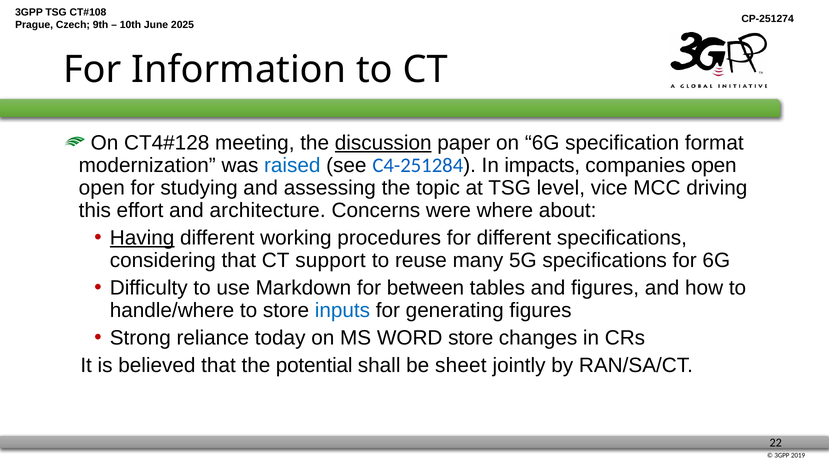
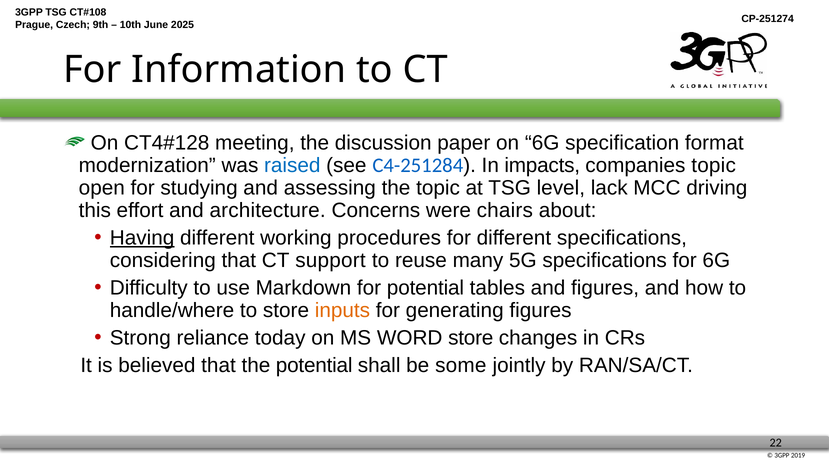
discussion underline: present -> none (383, 143)
companies open: open -> topic (714, 166)
vice: vice -> lack (609, 188)
where: where -> chairs (505, 211)
for between: between -> potential (425, 288)
inputs colour: blue -> orange (342, 310)
sheet: sheet -> some (461, 366)
